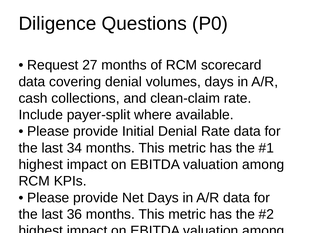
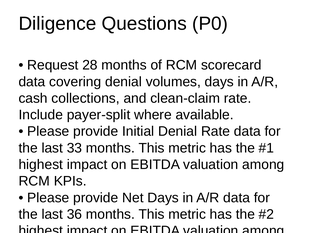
27: 27 -> 28 (90, 65)
34: 34 -> 33 (74, 148)
